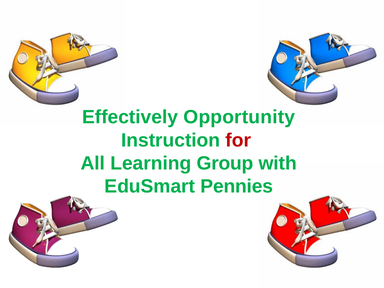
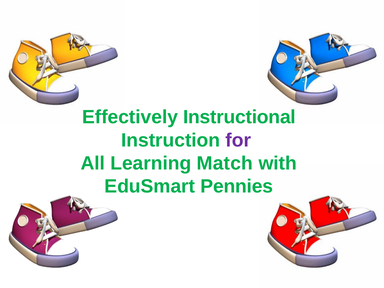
Opportunity: Opportunity -> Instructional (239, 117)
for colour: red -> purple (238, 140)
Group: Group -> Match (225, 163)
